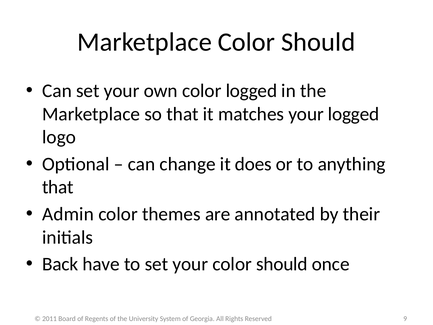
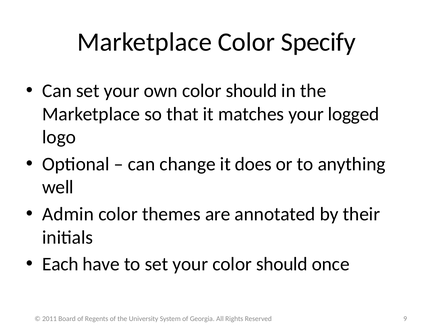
Marketplace Color Should: Should -> Specify (318, 42)
own color logged: logged -> should (251, 91)
that: that -> well (58, 187)
Back: Back -> Each (60, 264)
